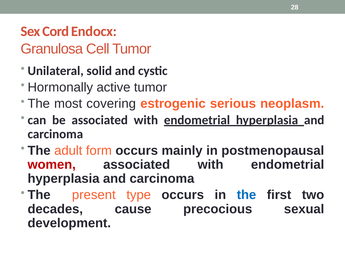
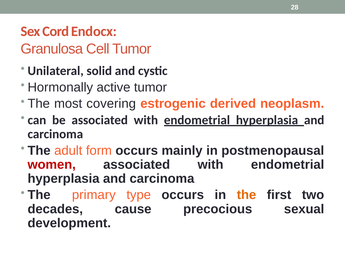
serious: serious -> derived (233, 104)
present: present -> primary (94, 195)
the colour: blue -> orange (246, 195)
